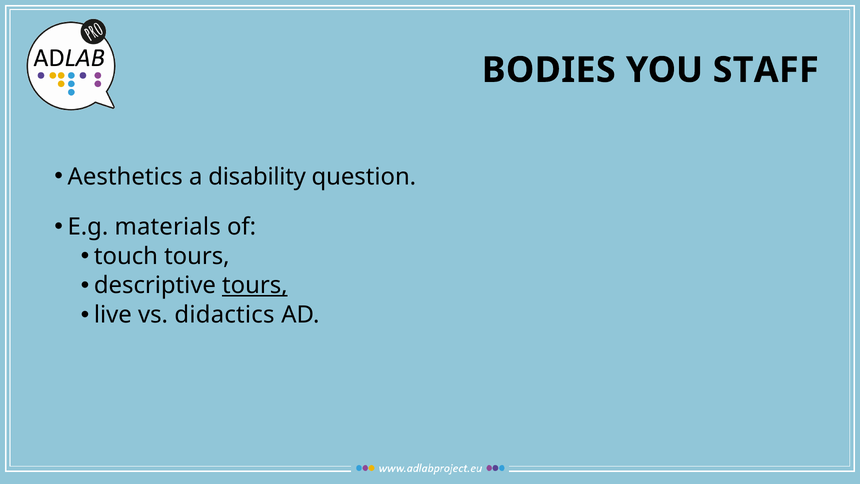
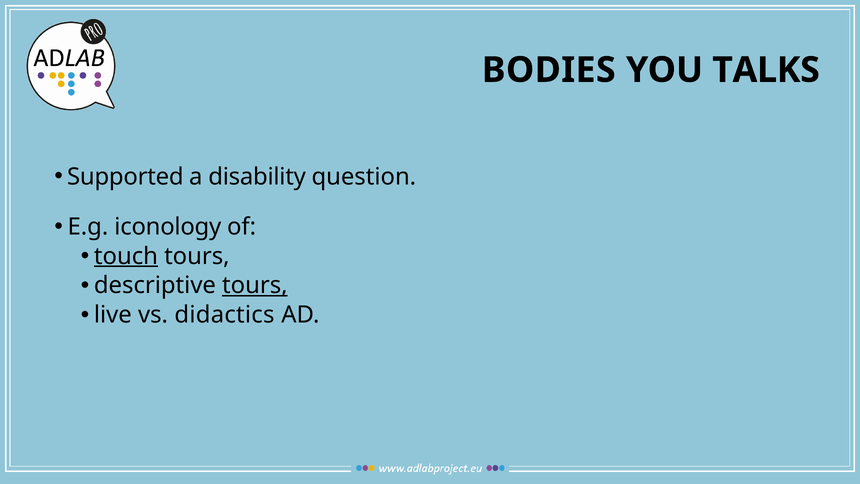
STAFF: STAFF -> TALKS (766, 70)
Aesthetics: Aesthetics -> Supported (125, 177)
materials: materials -> iconology (168, 227)
touch underline: none -> present (126, 256)
